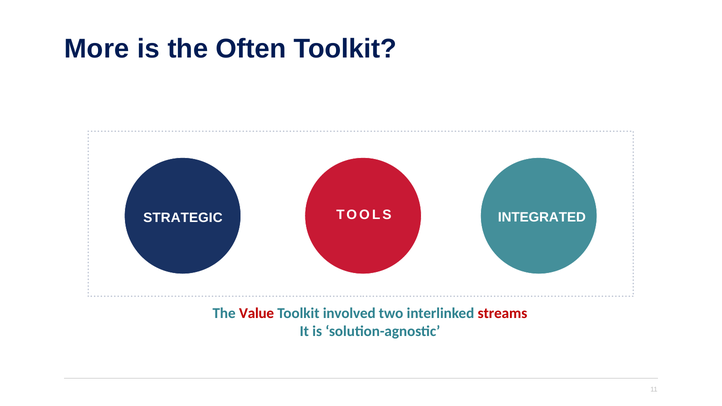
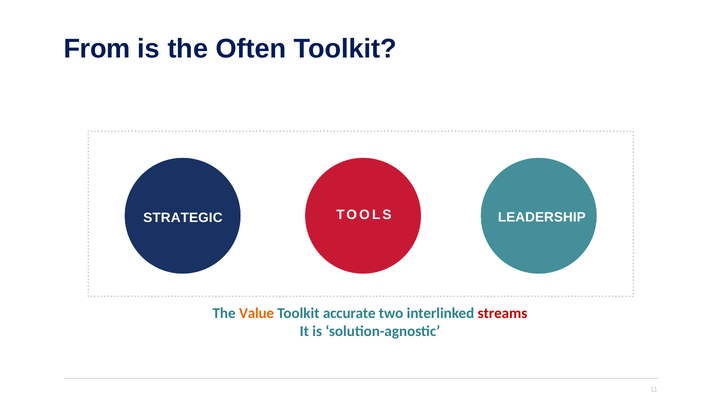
More: More -> From (97, 49)
INTEGRATED: INTEGRATED -> LEADERSHIP (542, 218)
Value colour: red -> orange (257, 313)
involved: involved -> accurate (349, 313)
